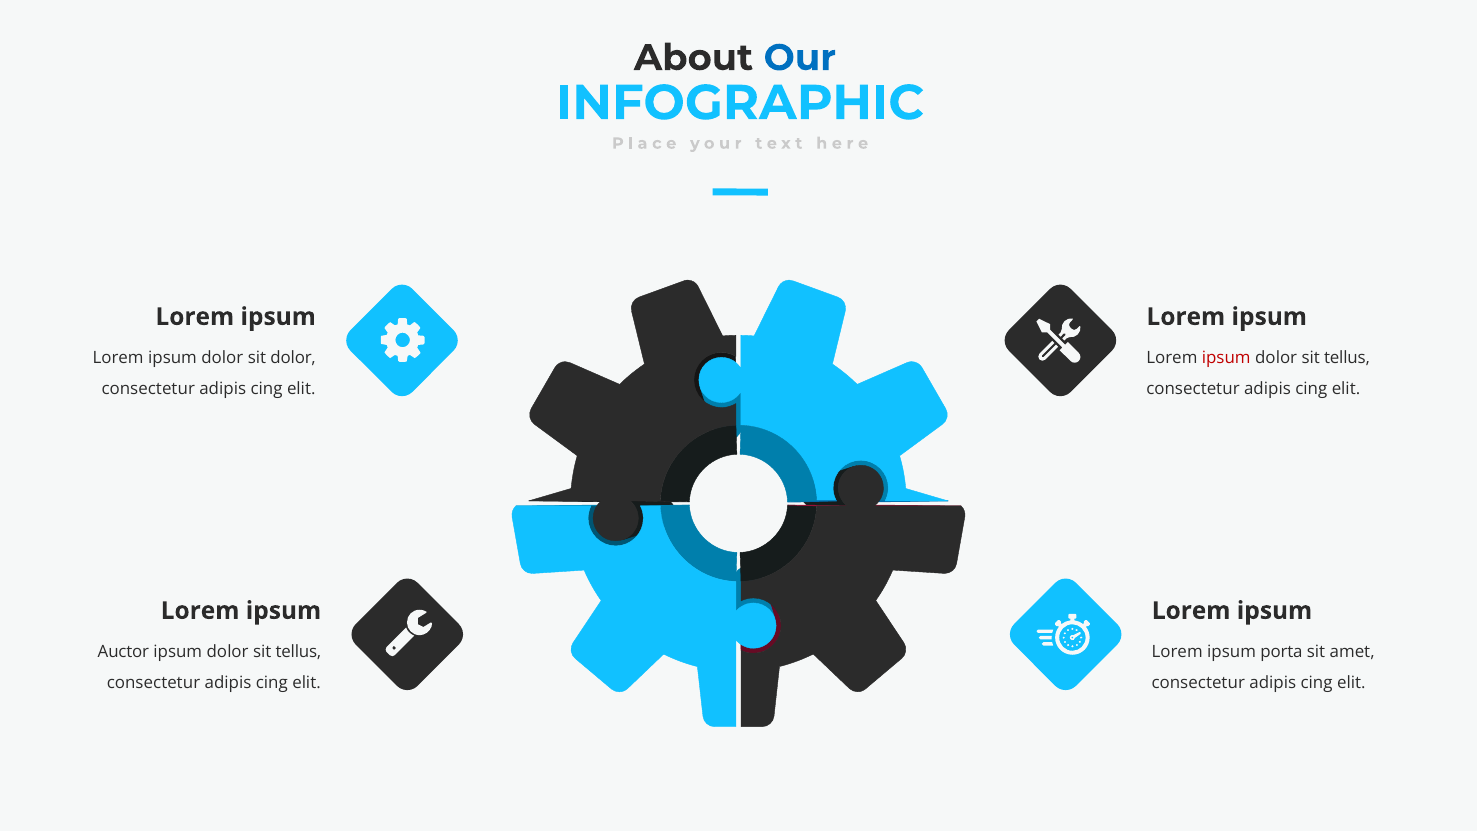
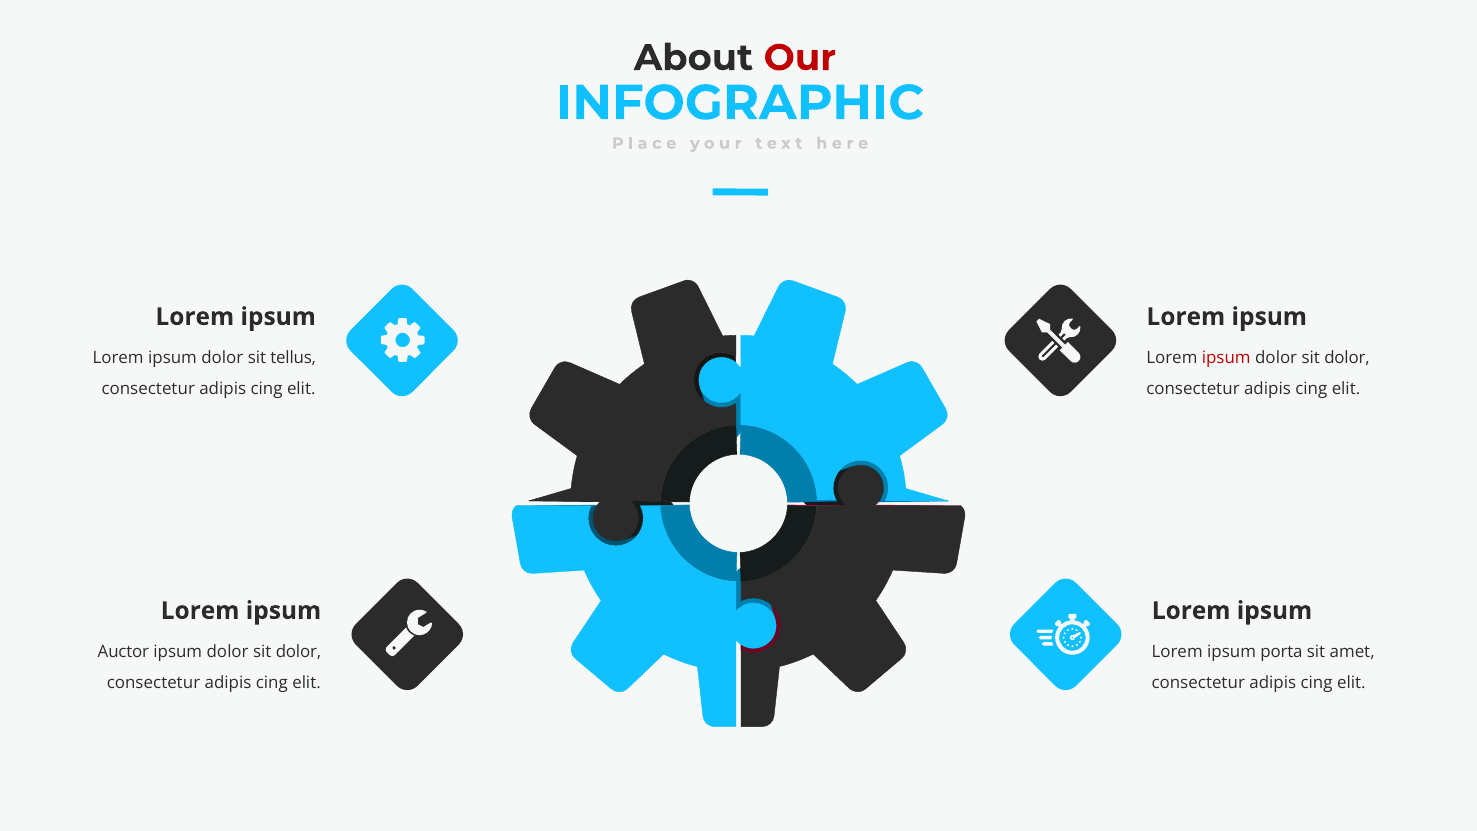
Our colour: blue -> red (800, 58)
sit dolor: dolor -> tellus (293, 358)
tellus: tellus -> dolor (1347, 358)
tellus: tellus -> dolor (298, 652)
